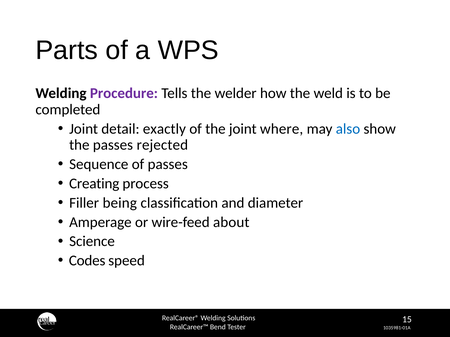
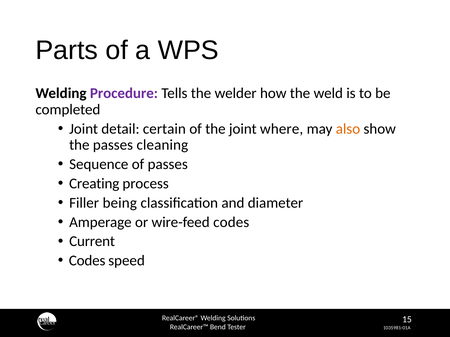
exactly: exactly -> certain (164, 129)
also colour: blue -> orange (348, 129)
rejected: rejected -> cleaning (162, 145)
wire-feed about: about -> codes (231, 222)
Science: Science -> Current (92, 242)
